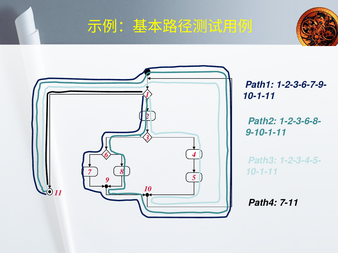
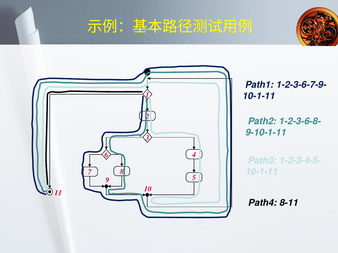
7-11: 7-11 -> 8-11 (289, 203)
